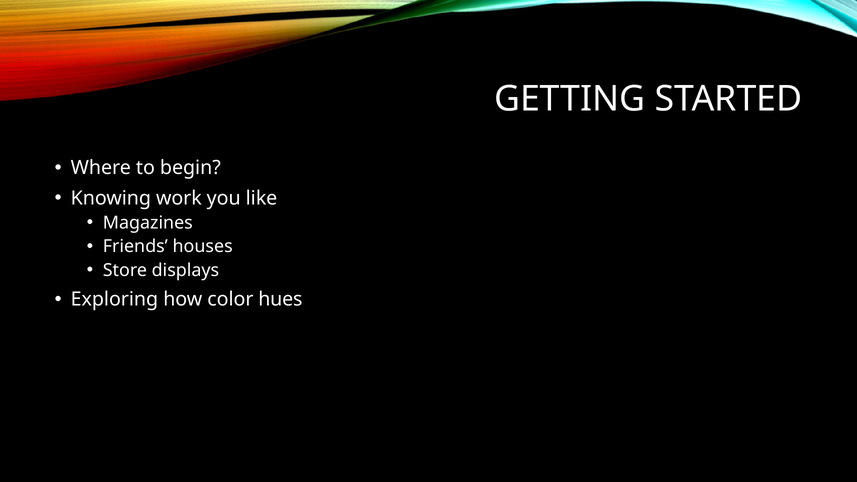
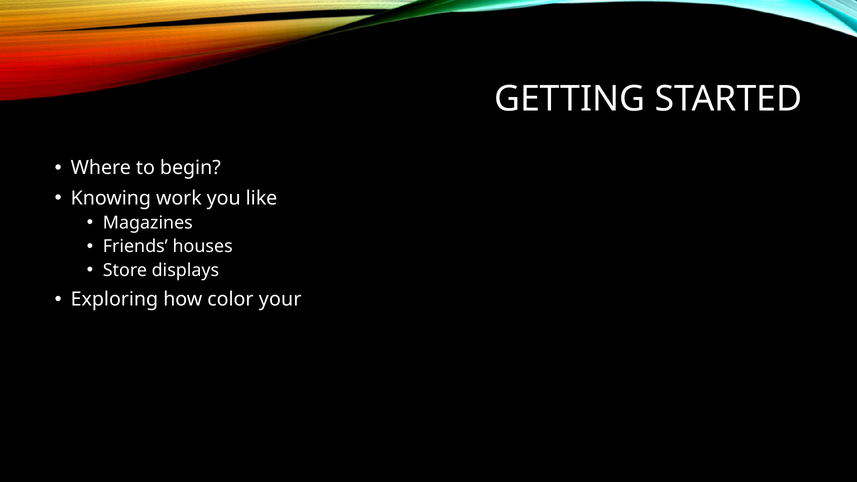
hues: hues -> your (280, 299)
